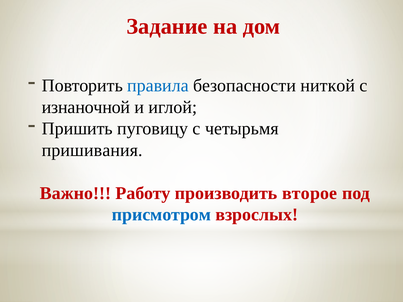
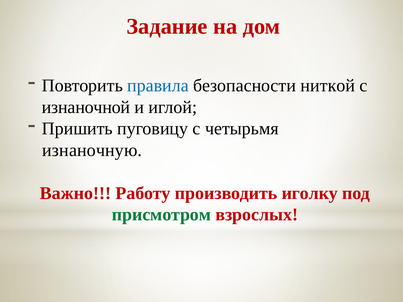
пришивания: пришивания -> изнаночную (92, 150)
второе: второе -> иголку (310, 193)
присмотром colour: blue -> green (161, 215)
